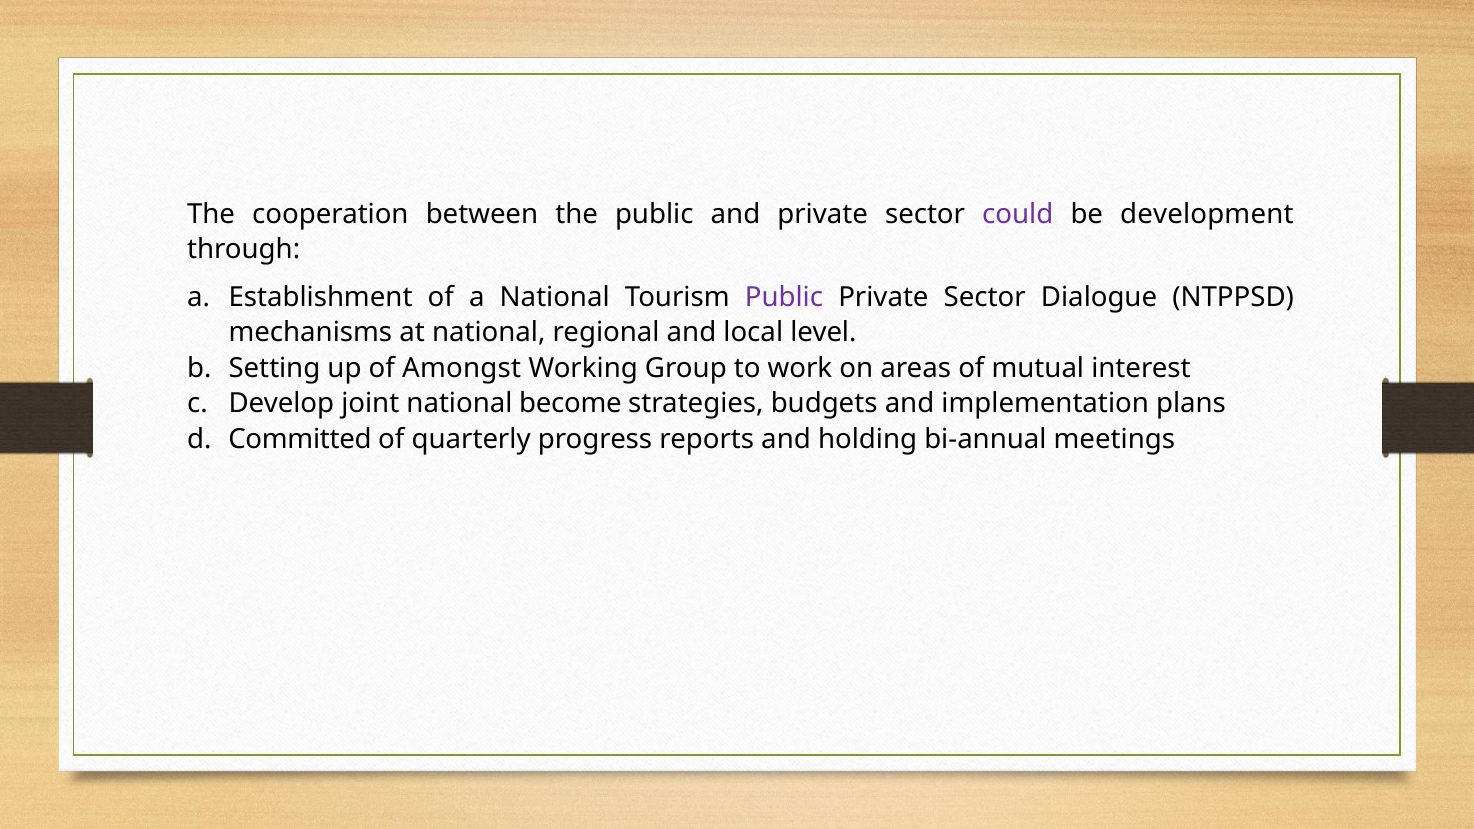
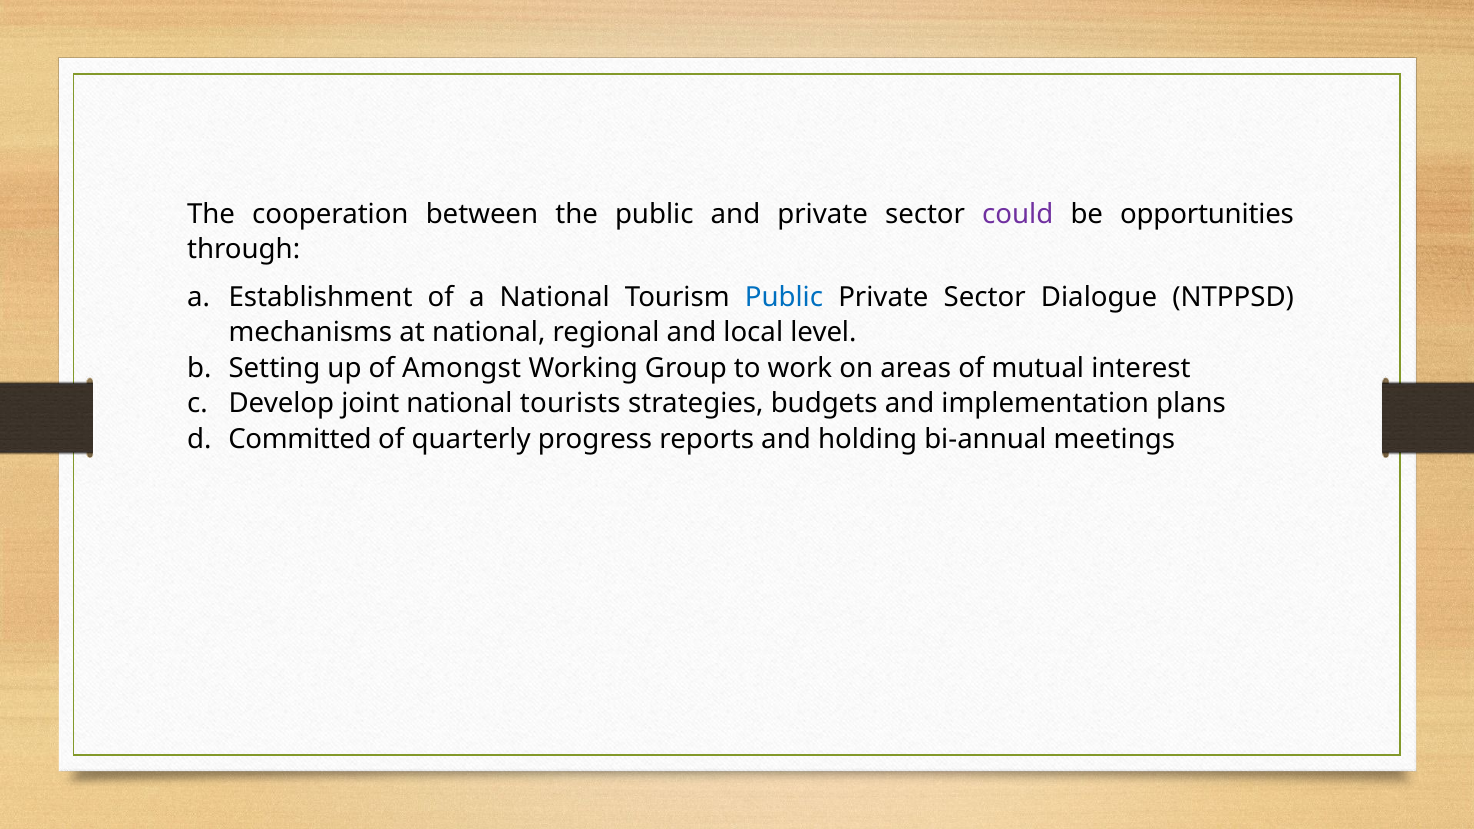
development: development -> opportunities (1207, 214)
Public colour: purple -> blue (784, 297)
become: become -> tourists (570, 404)
